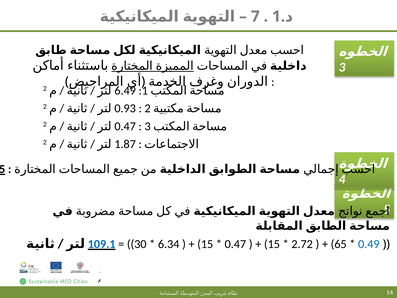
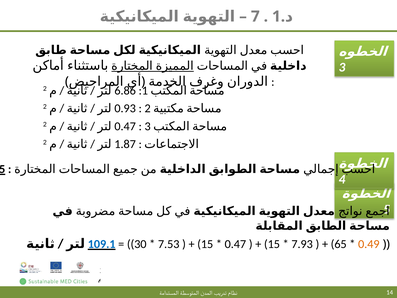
6.49: 6.49 -> 6.86 (125, 91)
6.34: 6.34 -> 7.53 (169, 244)
2.72: 2.72 -> 7.93 (302, 244)
0.49 colour: blue -> orange (369, 244)
